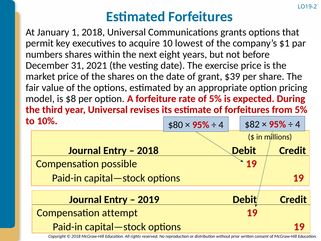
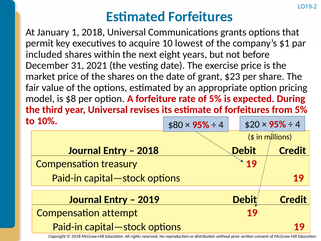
numbers: numbers -> included (44, 54)
$39: $39 -> $23 (232, 76)
$82: $82 -> $20 (252, 124)
possible: possible -> treasury (119, 164)
